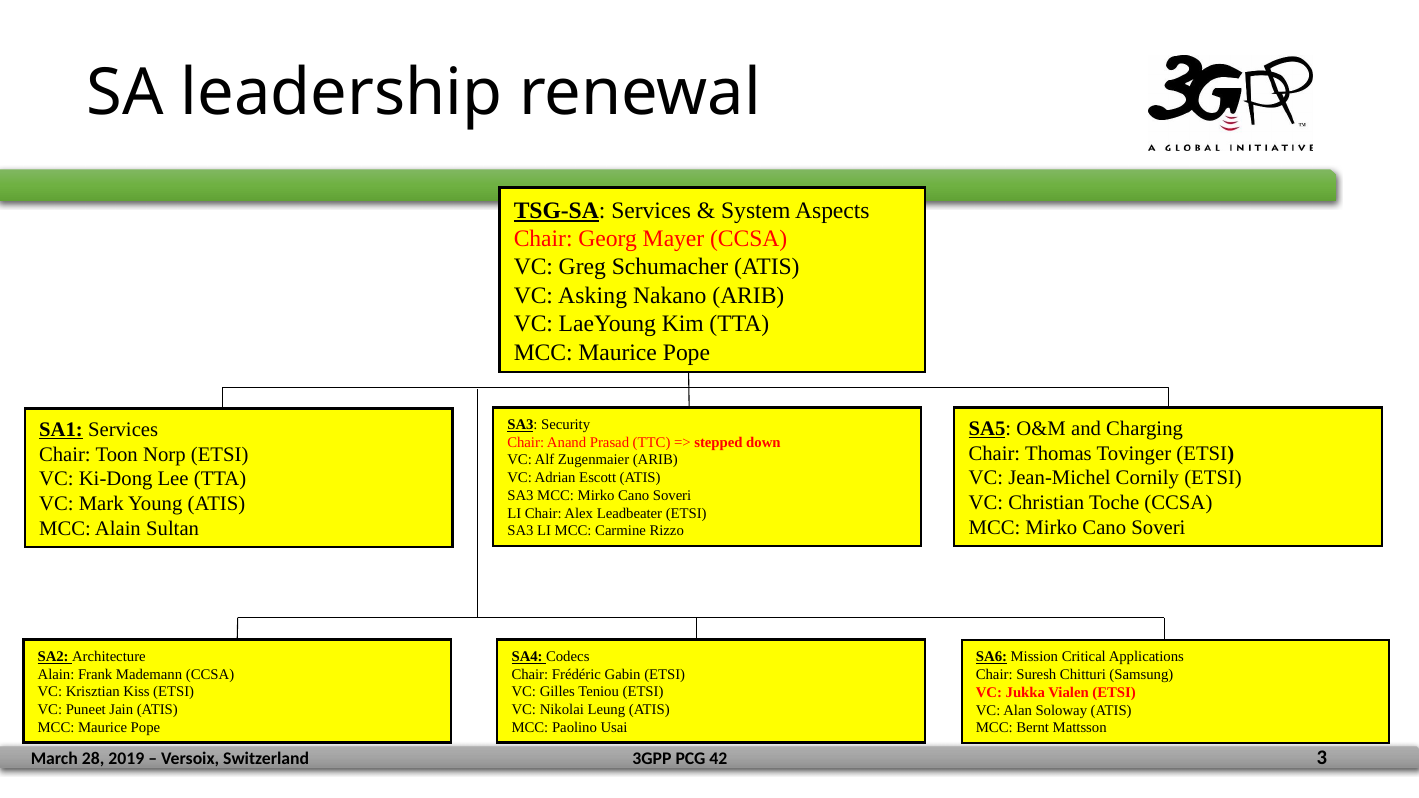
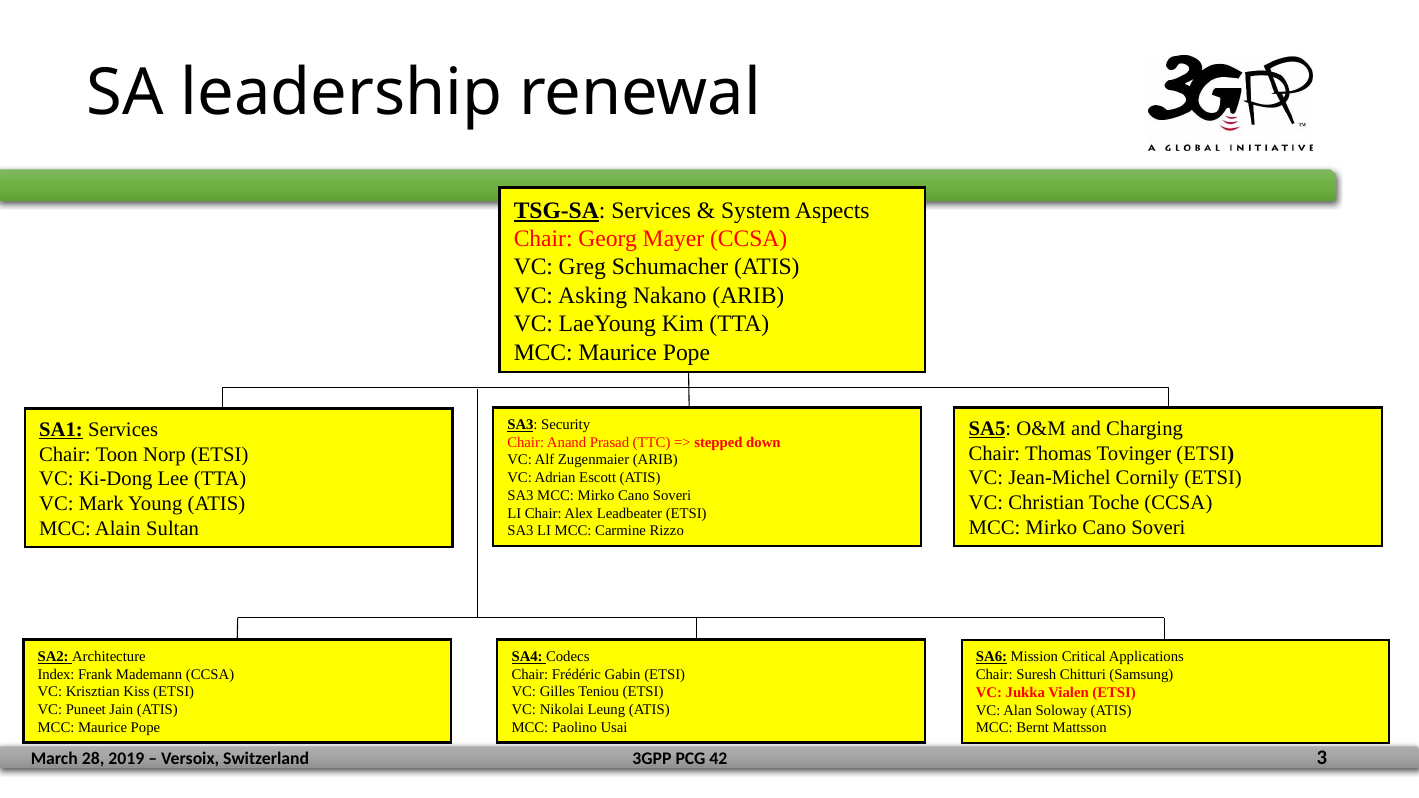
Alain: Alain -> Index (56, 674)
